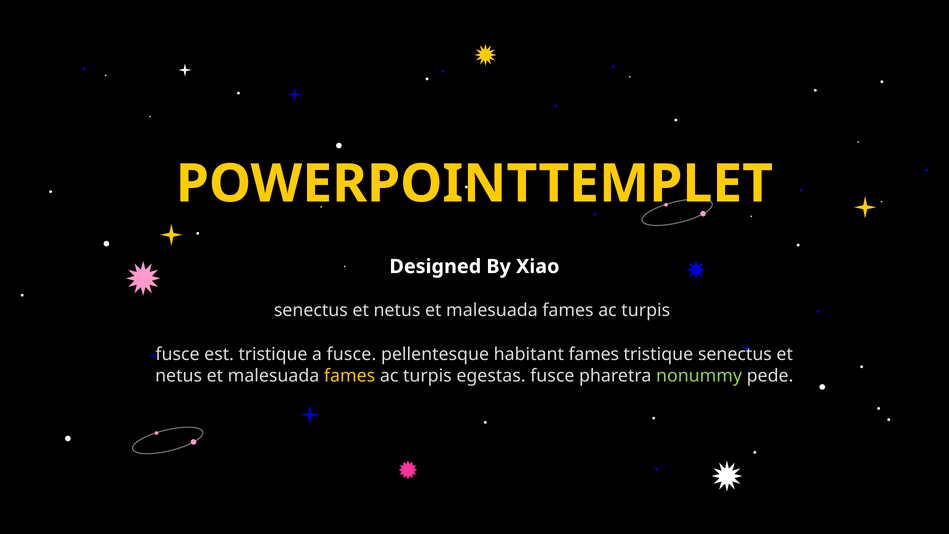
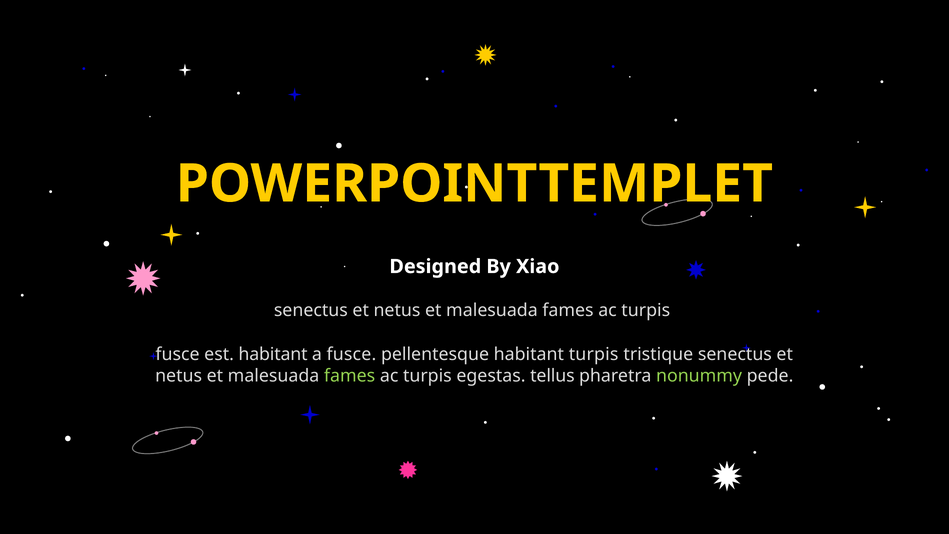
est tristique: tristique -> habitant (273, 354)
habitant fames: fames -> turpis (594, 354)
fames colour: yellow -> light green (350, 376)
egestas fusce: fusce -> tellus (552, 376)
